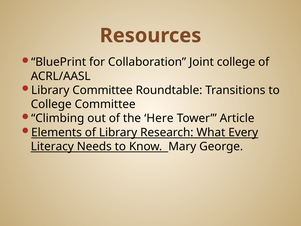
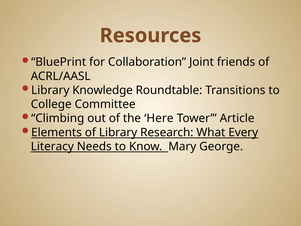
Joint college: college -> friends (236, 62)
Library Committee: Committee -> Knowledge (103, 90)
